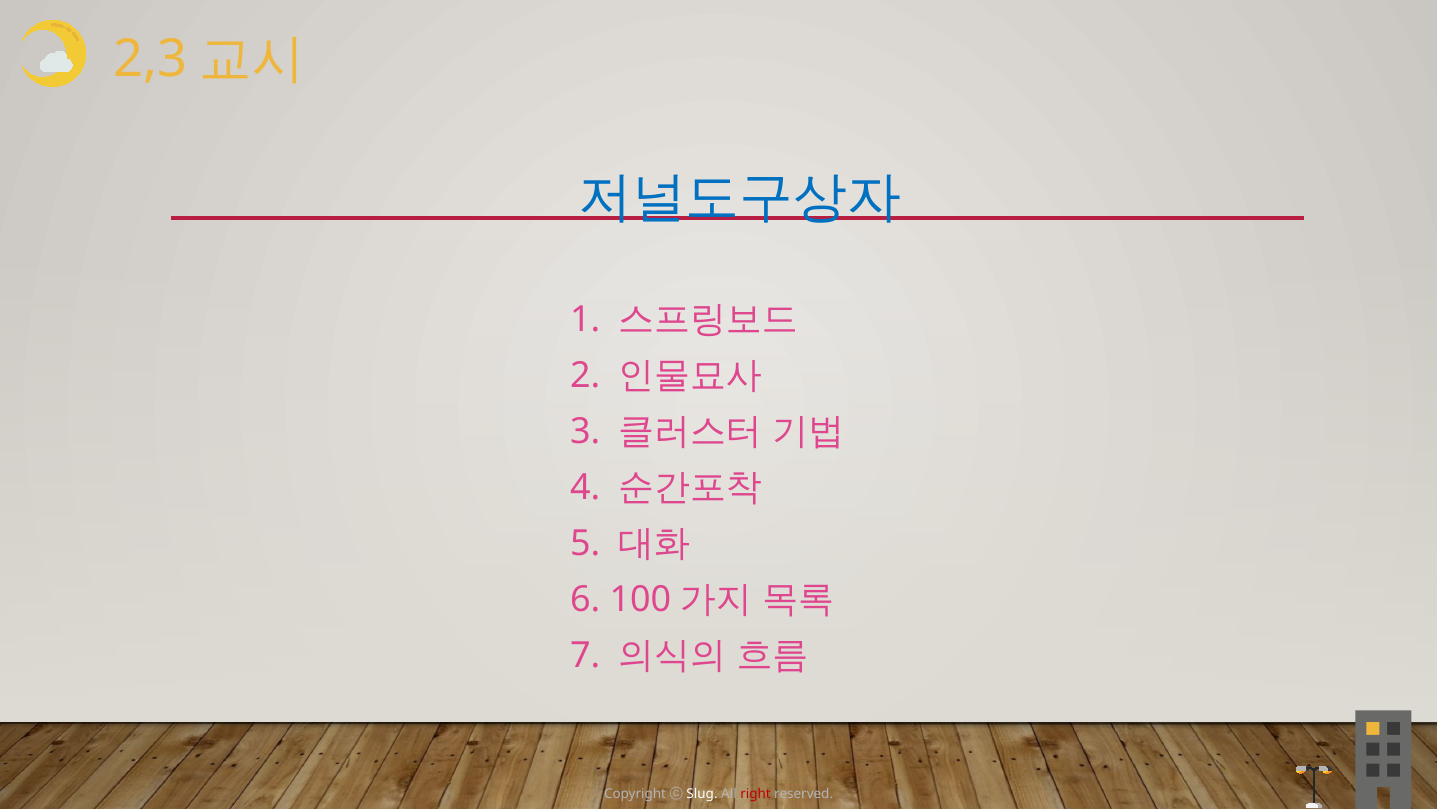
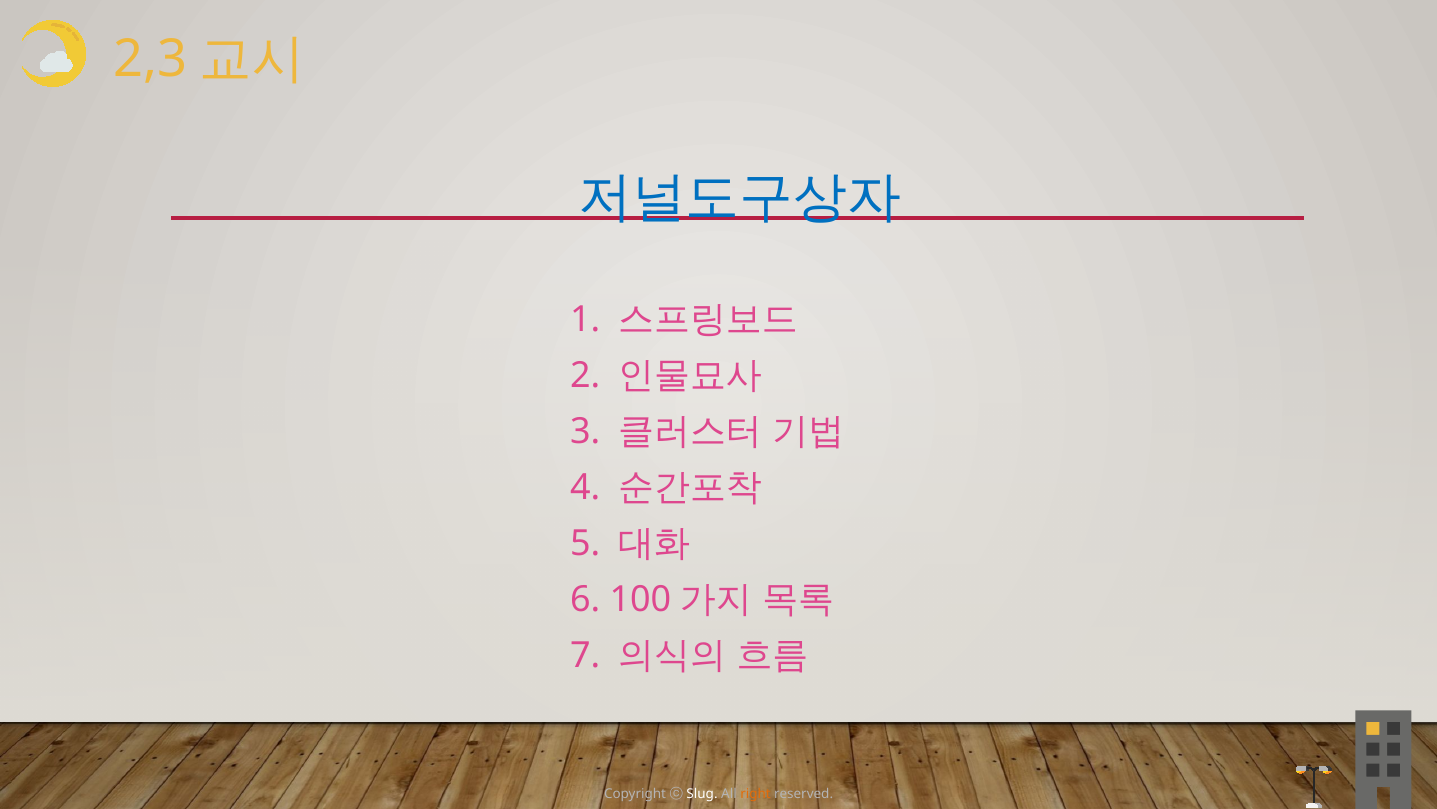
right colour: red -> orange (756, 794)
